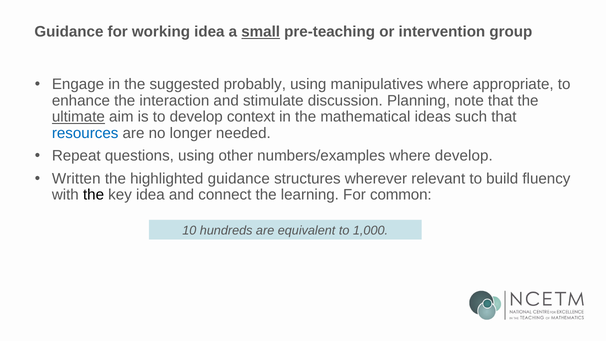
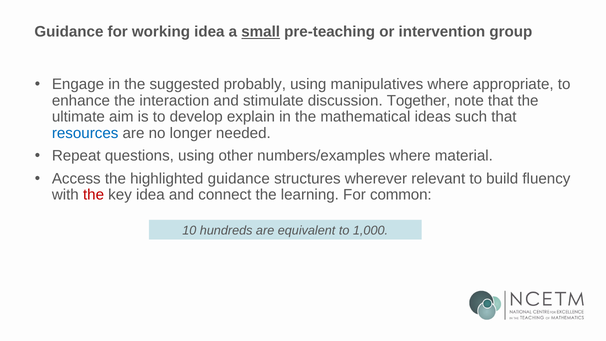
Planning: Planning -> Together (419, 101)
ultimate underline: present -> none (78, 117)
context: context -> explain (251, 117)
where develop: develop -> material (464, 156)
Written: Written -> Access (76, 179)
the colour: black -> red (94, 195)
